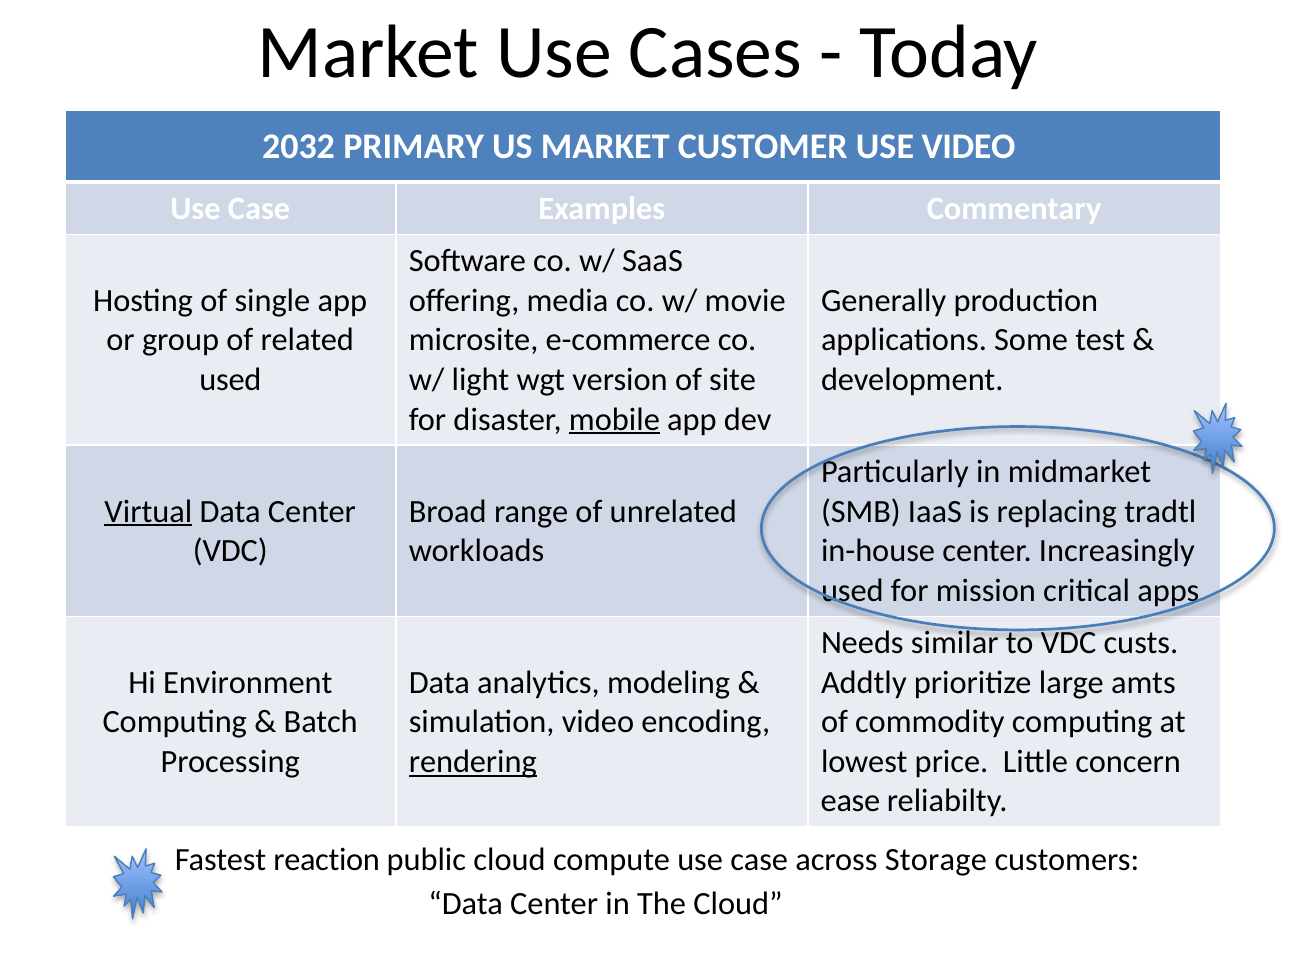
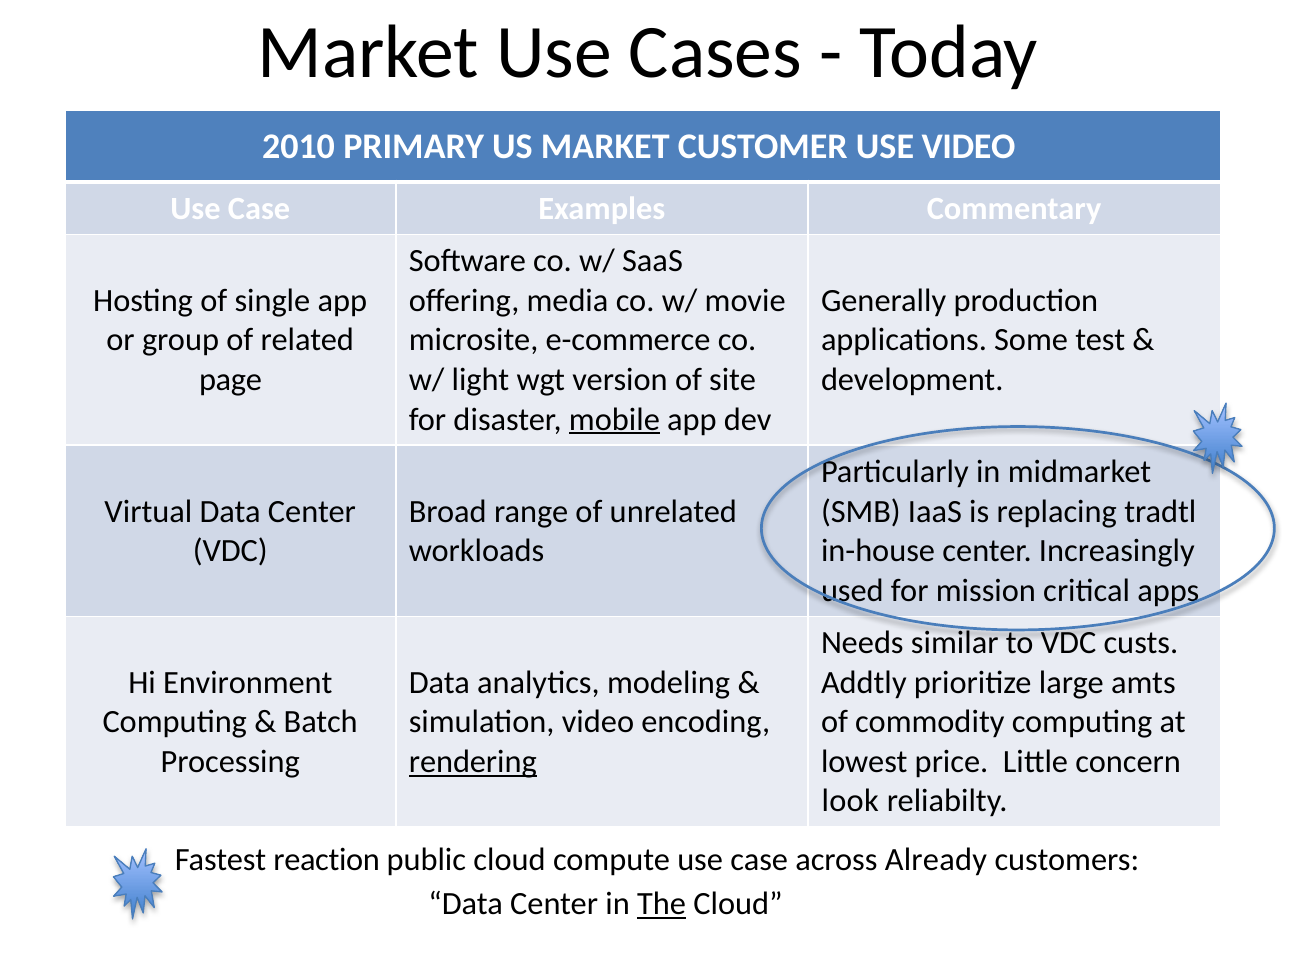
2032: 2032 -> 2010 (299, 146)
used: used -> page (230, 380)
Virtual underline: present -> none (148, 511)
ease: ease -> look (850, 801)
Storage: Storage -> Already (936, 860)
The underline: none -> present (662, 904)
